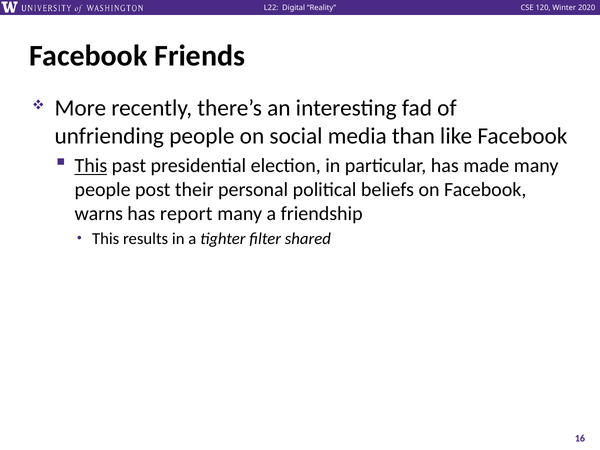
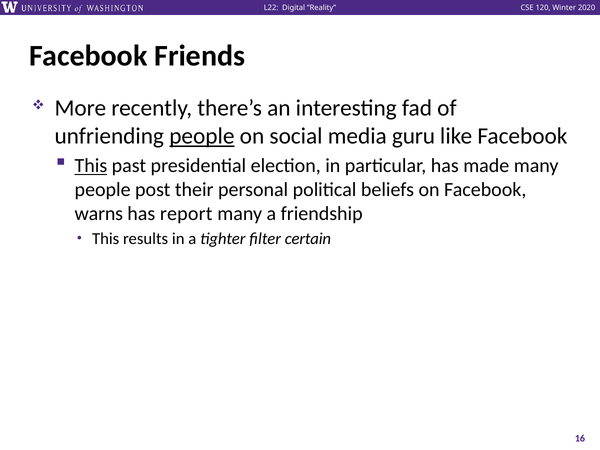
people underline: none -> present (202, 136)
than: than -> guru (414, 136)
shared: shared -> certain (308, 239)
